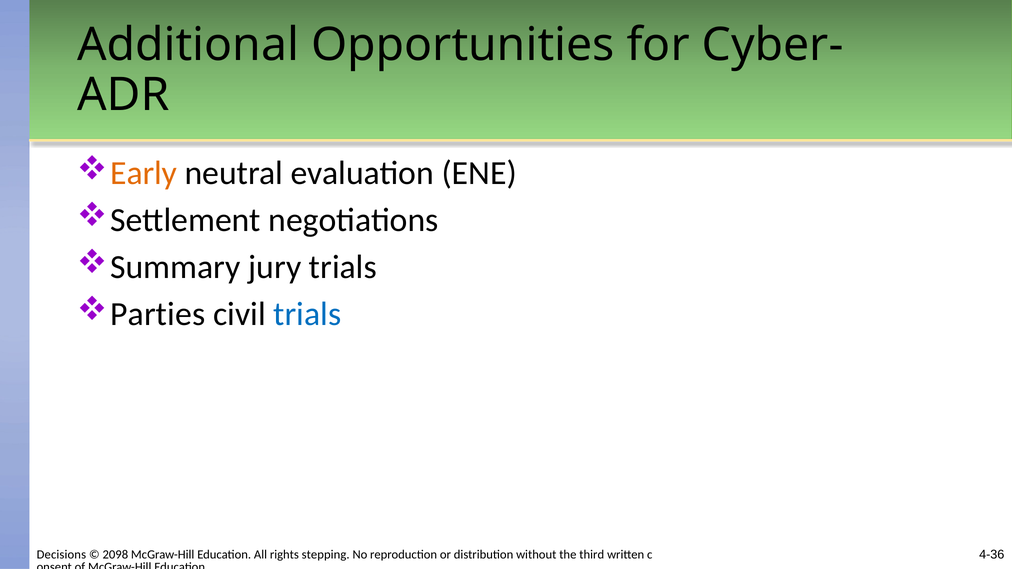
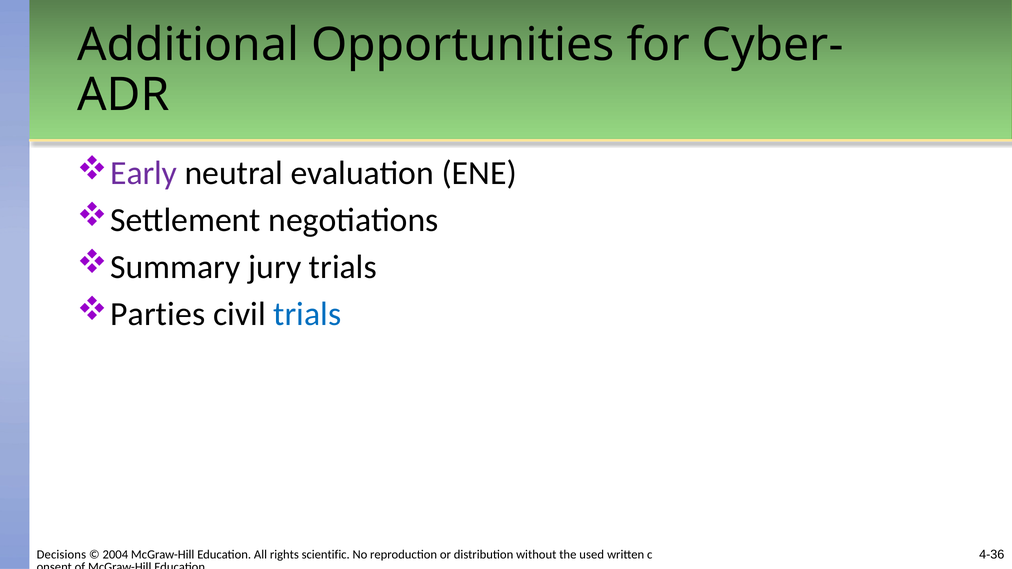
Early colour: orange -> purple (144, 173)
2098: 2098 -> 2004 (115, 555)
stepping: stepping -> scientific (326, 555)
third: third -> used (592, 555)
